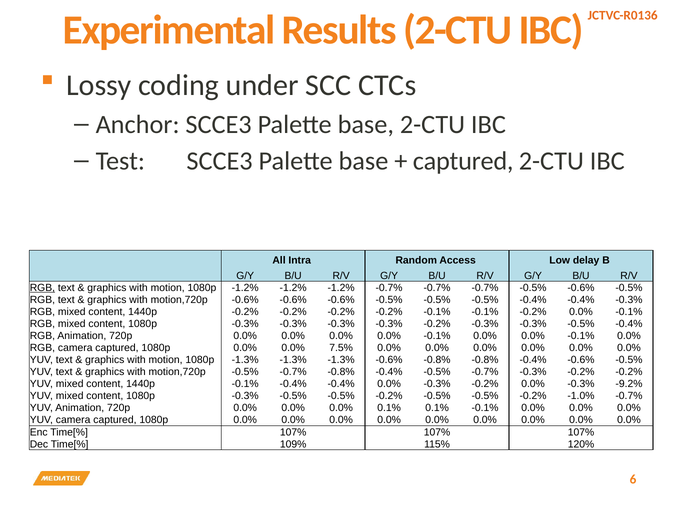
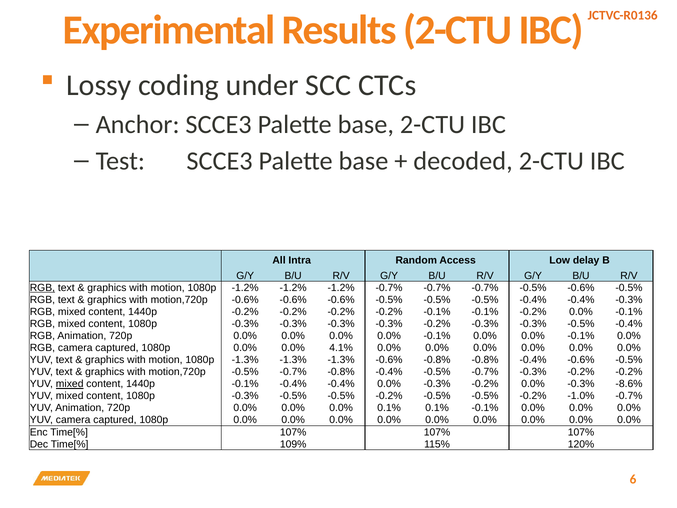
captured: captured -> decoded (463, 161)
7.5%: 7.5% -> 4.1% (341, 348)
mixed underline: none -> present (70, 384)
-9.2%: -9.2% -> -8.6% (629, 384)
